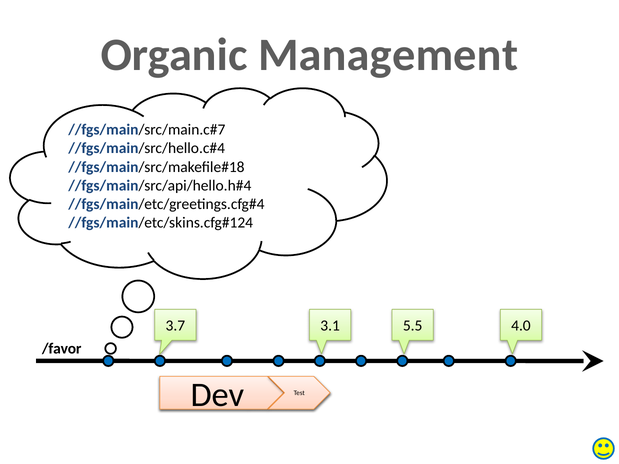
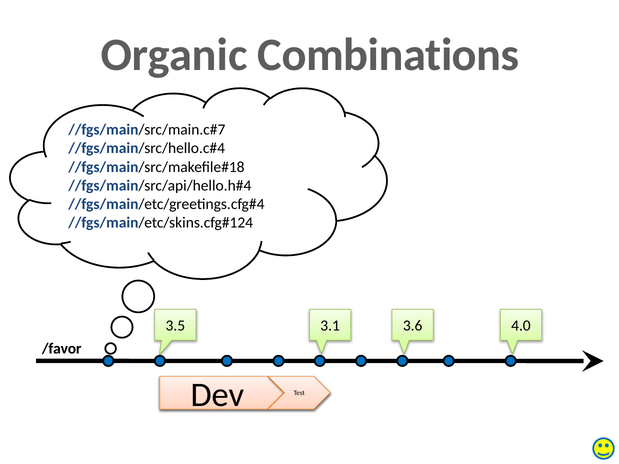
Management: Management -> Combinations (388, 55)
3.7: 3.7 -> 3.5 (175, 326)
5.5: 5.5 -> 3.6 (413, 326)
